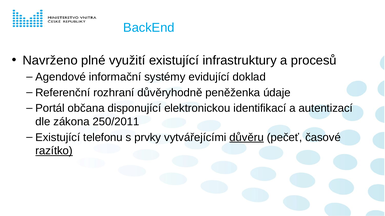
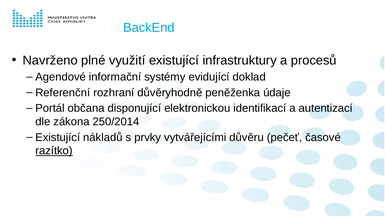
250/2011: 250/2011 -> 250/2014 (116, 122)
telefonu: telefonu -> nákladů (103, 138)
důvěru underline: present -> none (247, 138)
